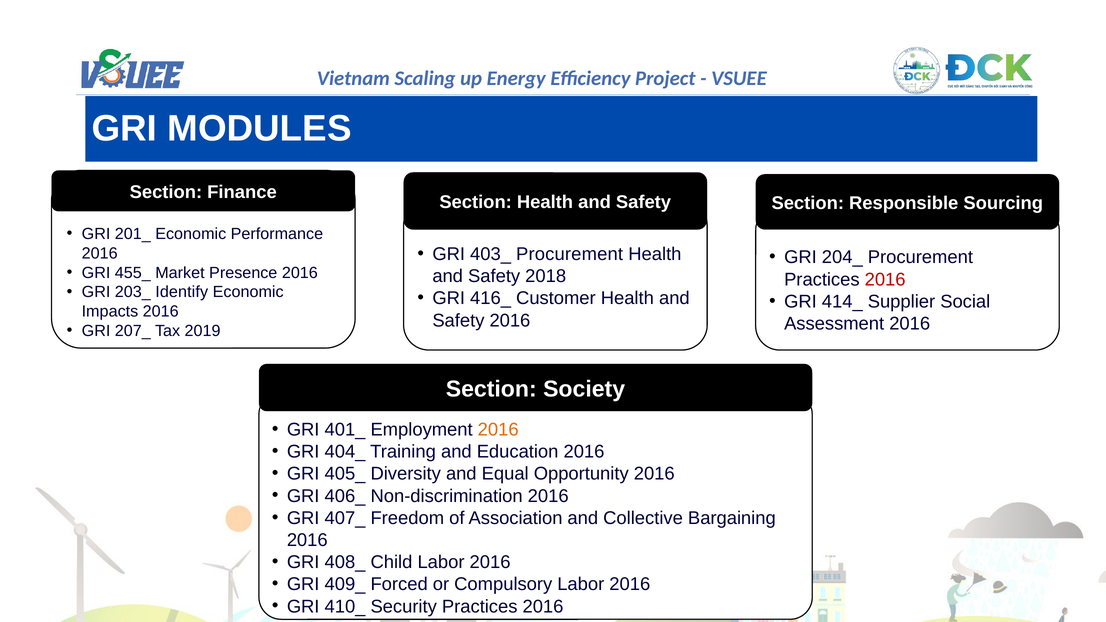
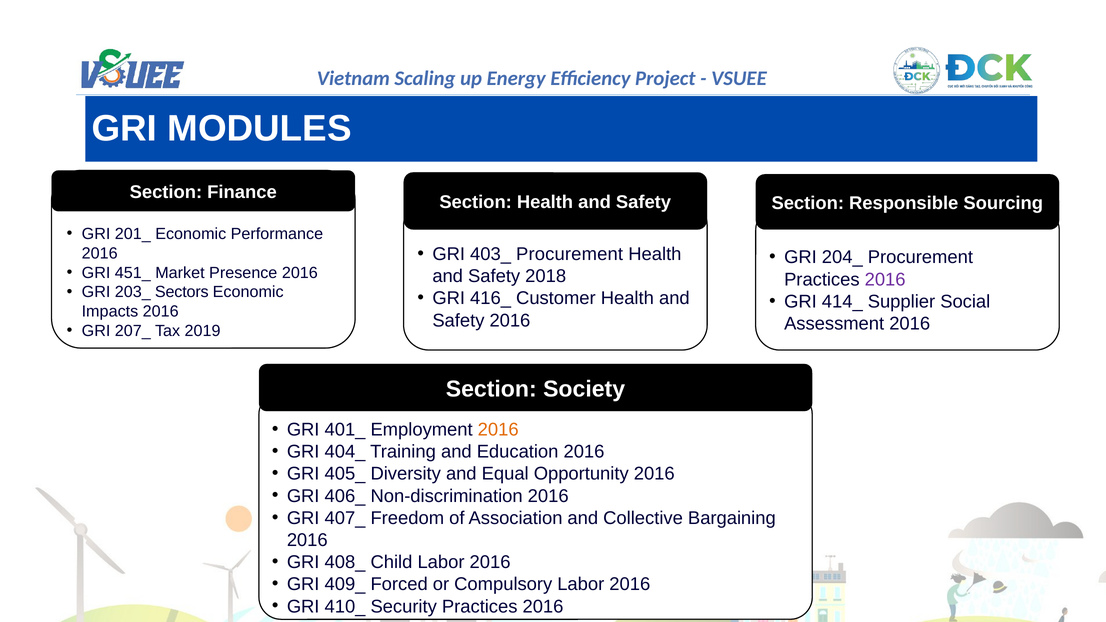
455_: 455_ -> 451_ (133, 273)
2016 colour: red -> purple (885, 280)
Identify: Identify -> Sectors (182, 292)
